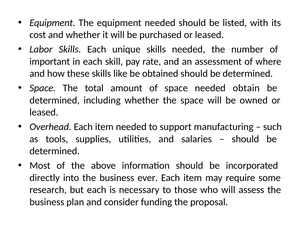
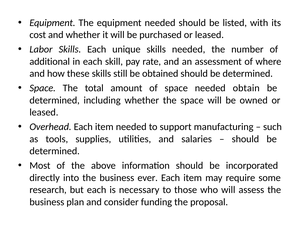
important: important -> additional (50, 61)
like: like -> still (120, 73)
